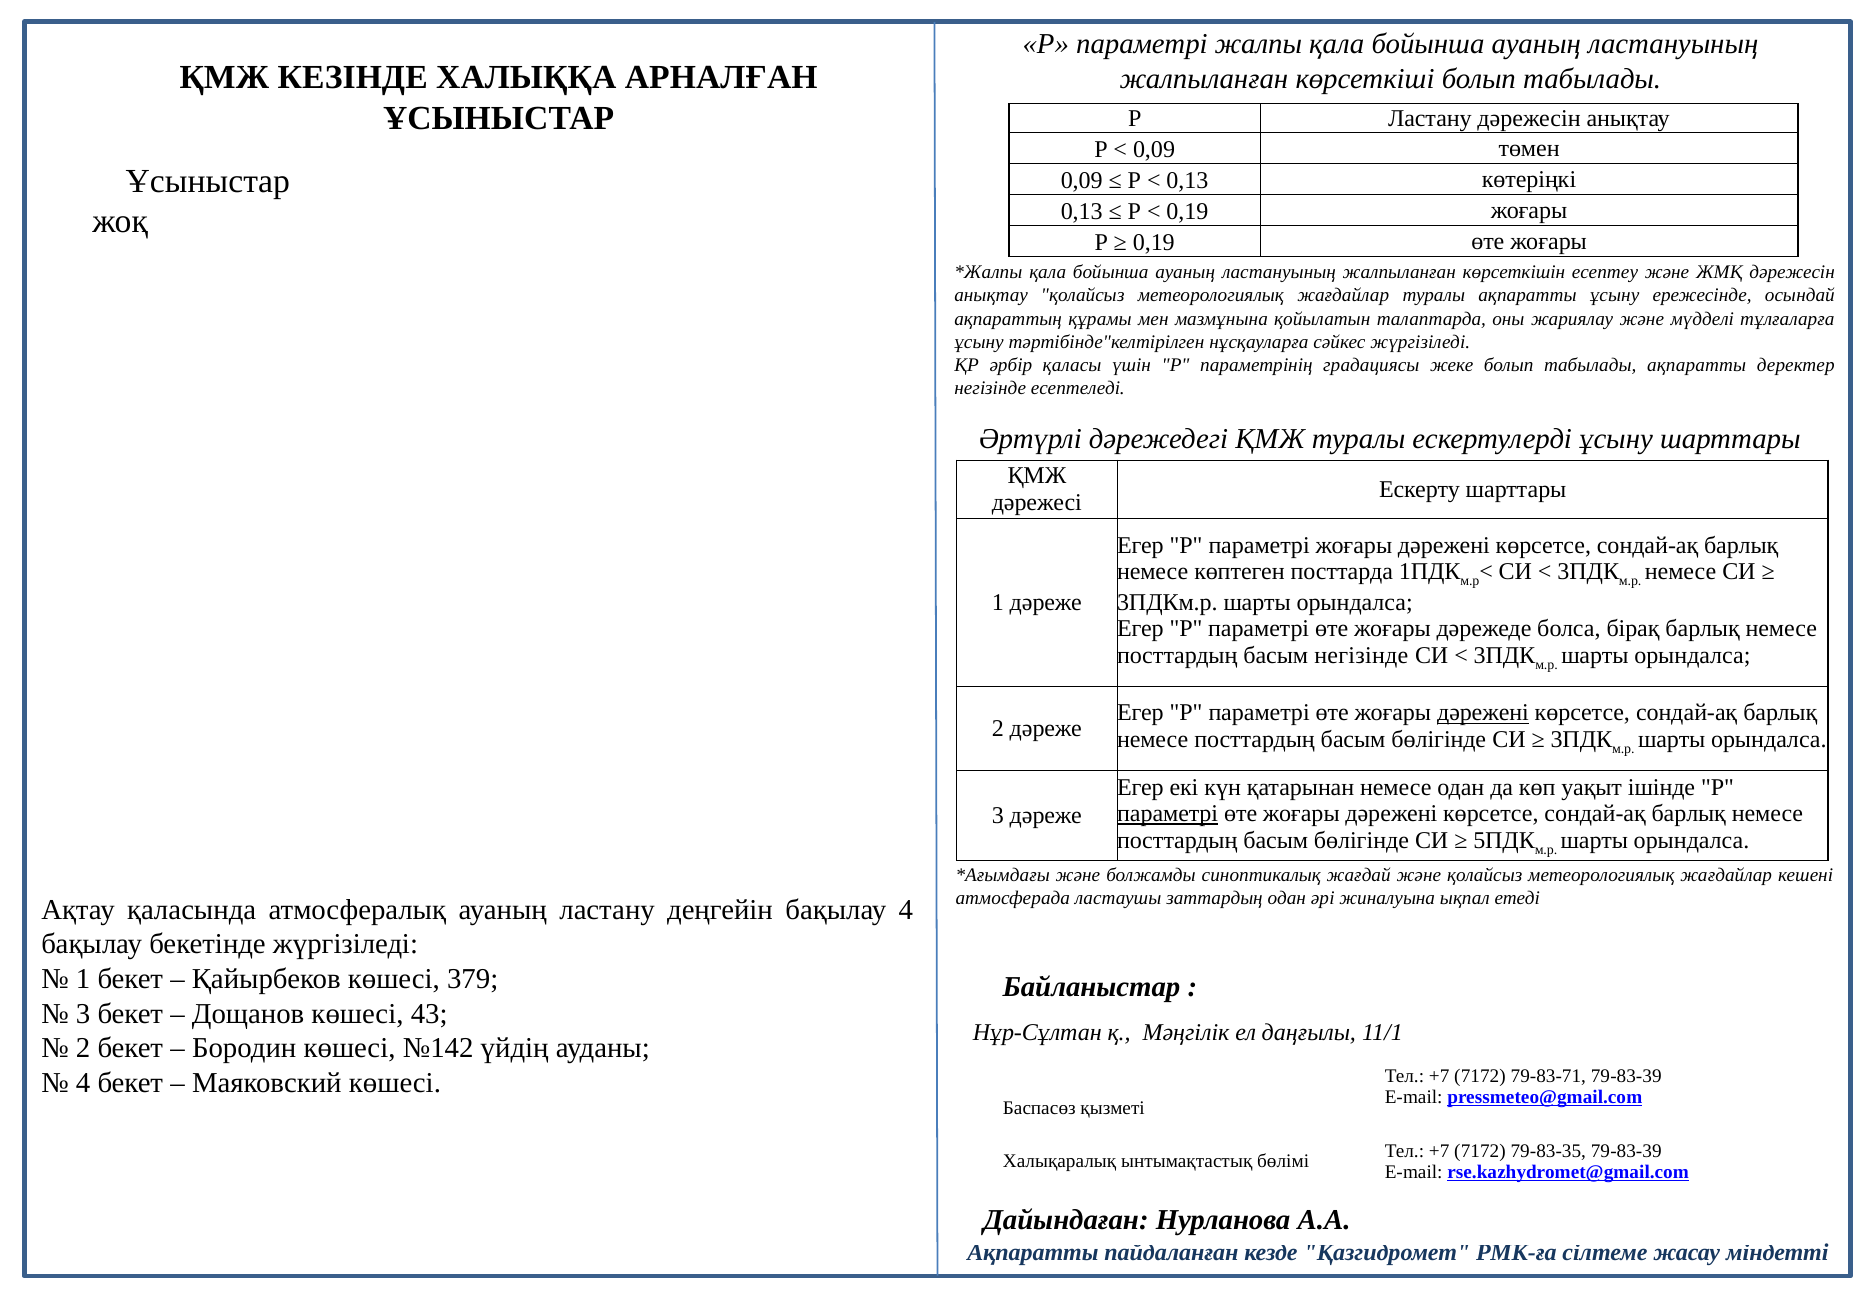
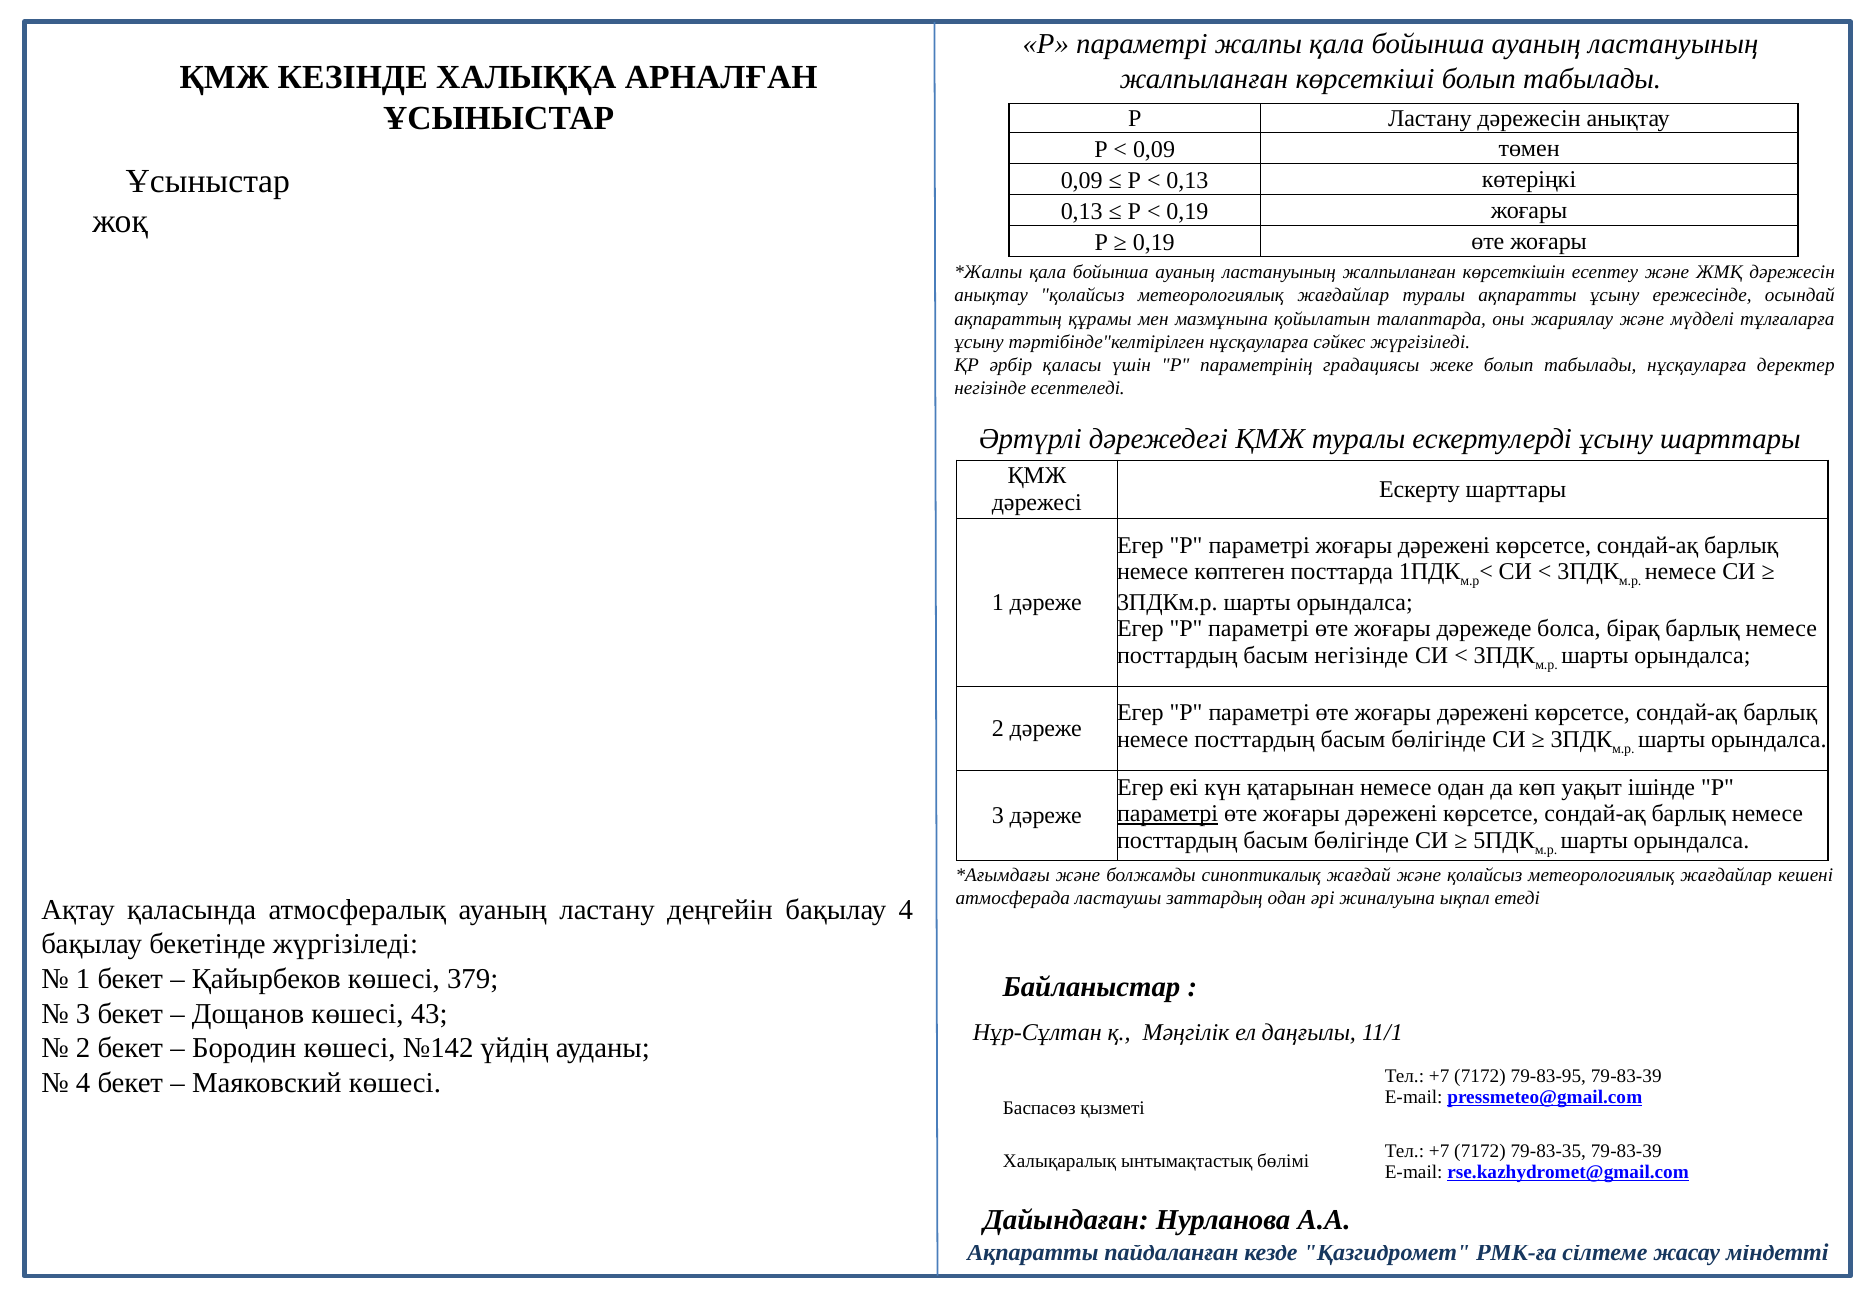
табылады ақпаратты: ақпаратты -> нұсқауларға (1697, 365)
дәрежені underline: present -> none (1483, 713)
79-83-71: 79-83-71 -> 79-83-95 (1548, 1076)
